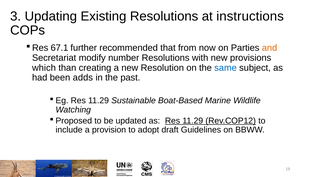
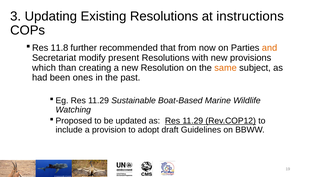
67.1: 67.1 -> 11.8 (59, 48)
number: number -> present (124, 58)
same colour: blue -> orange (226, 68)
adds: adds -> ones (83, 78)
